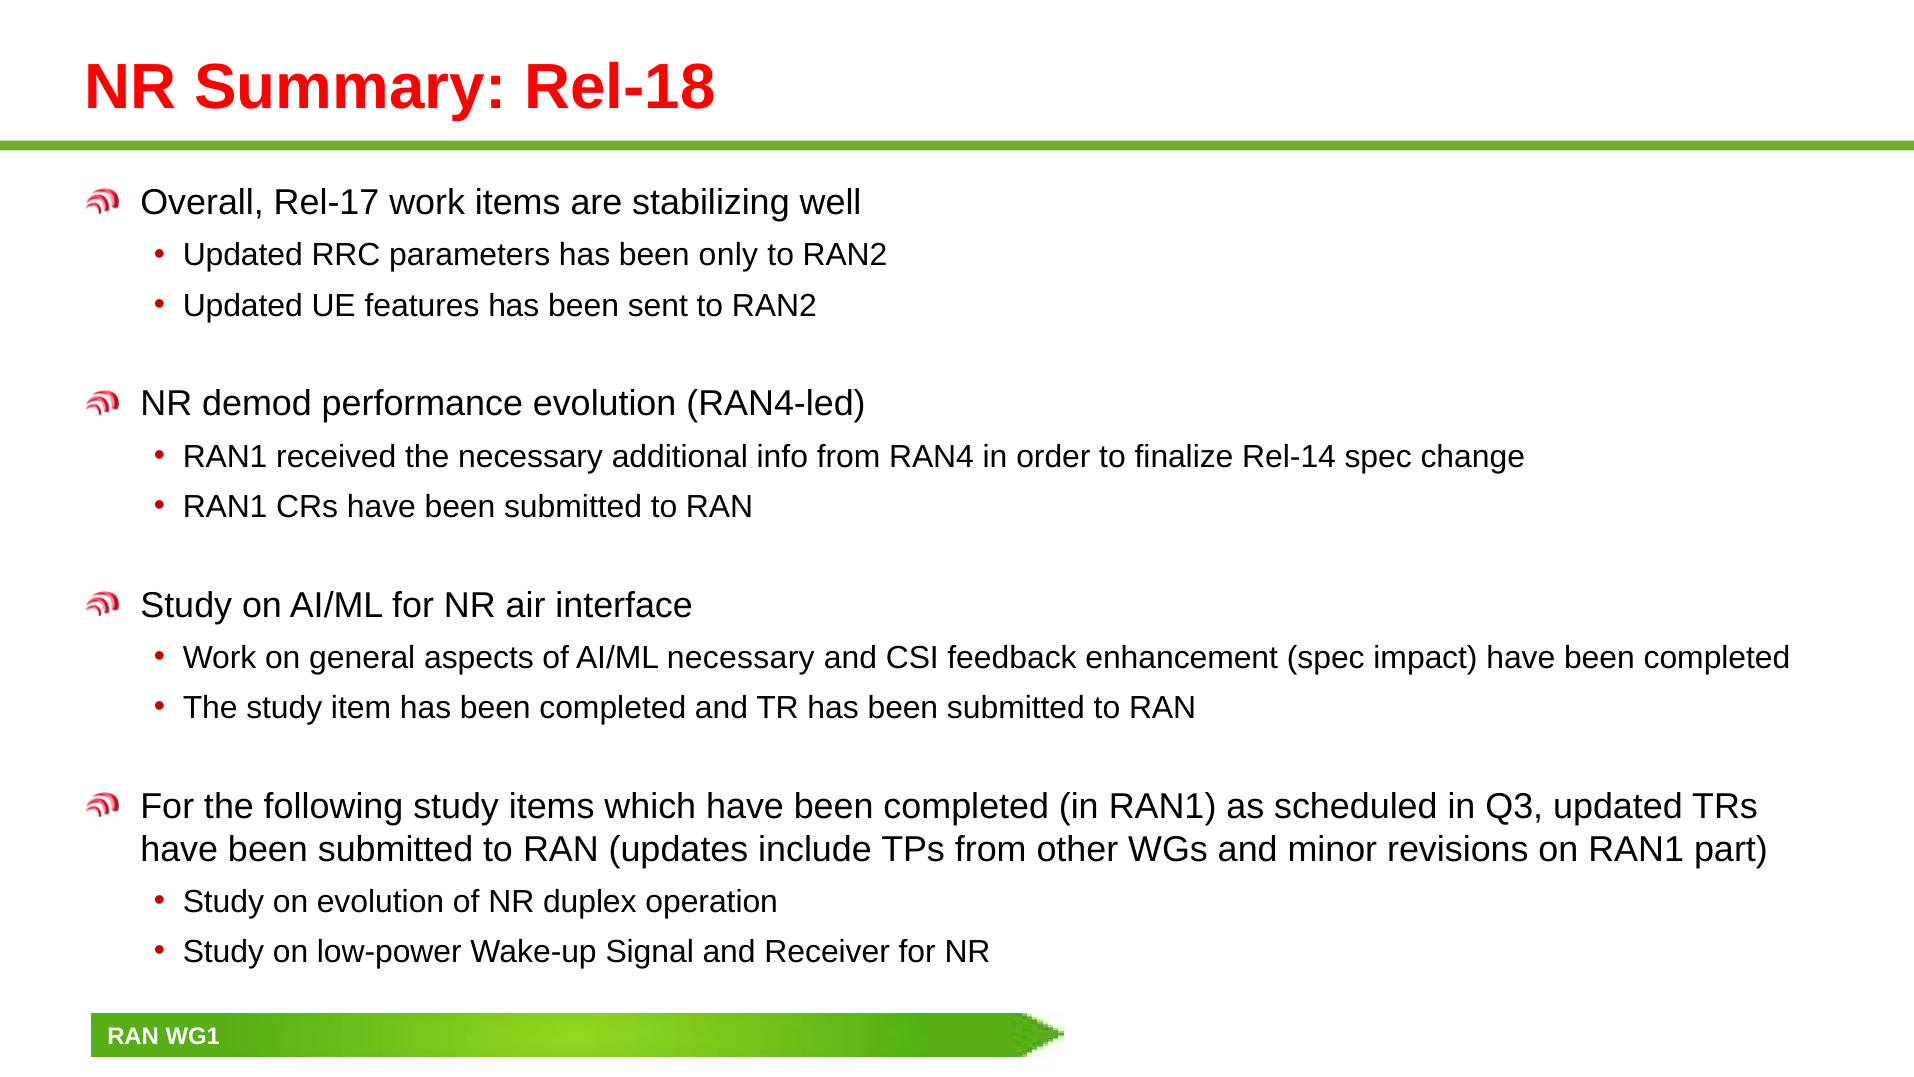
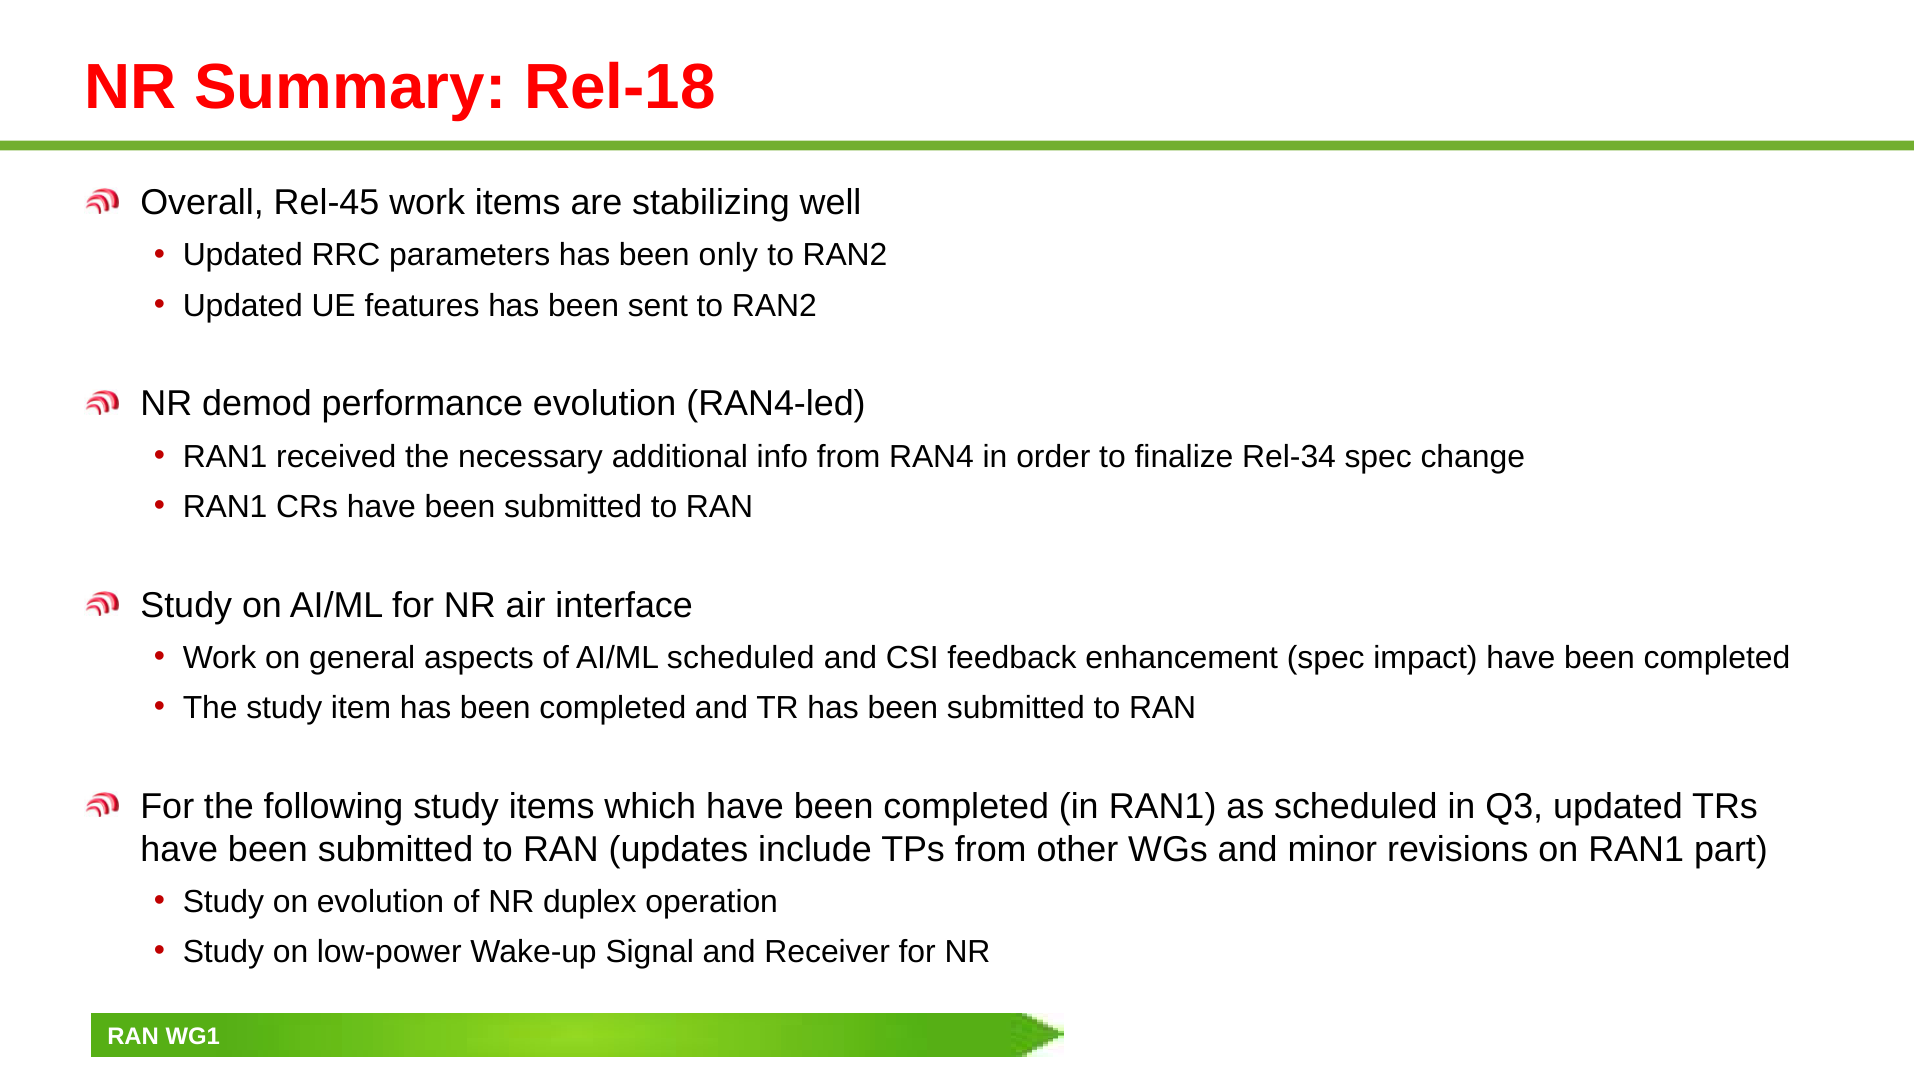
Rel-17: Rel-17 -> Rel-45 (327, 203)
Rel-14: Rel-14 -> Rel-34 (1289, 456)
AI/ML necessary: necessary -> scheduled (741, 657)
